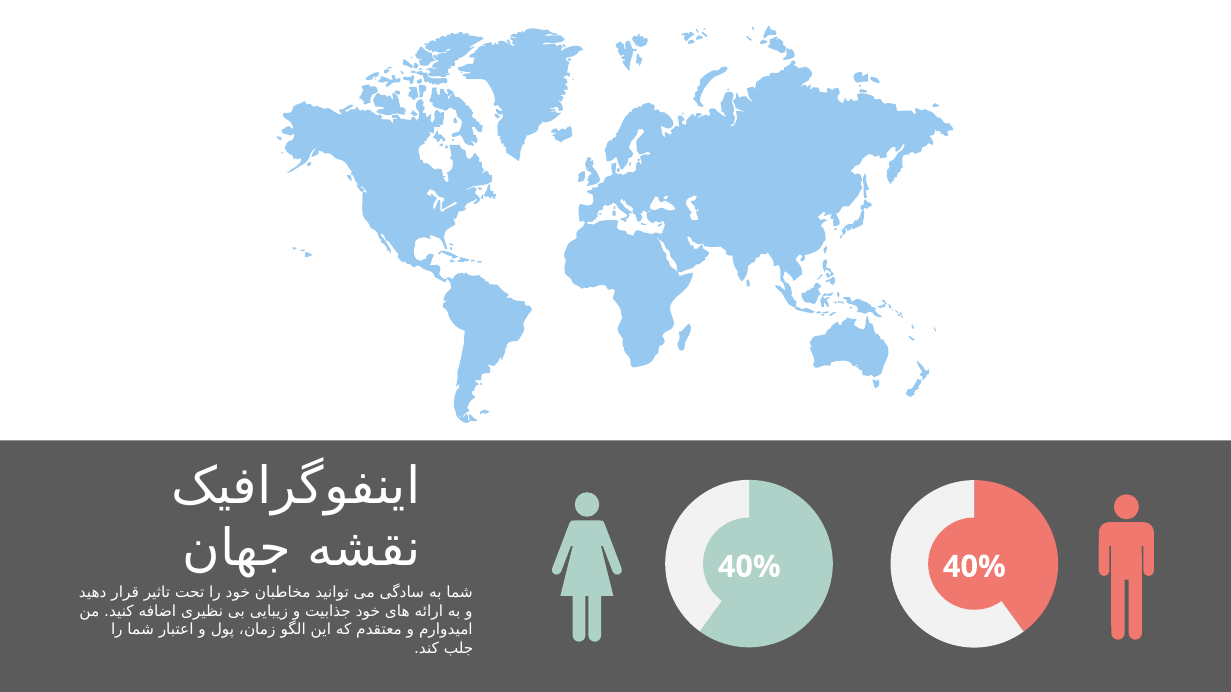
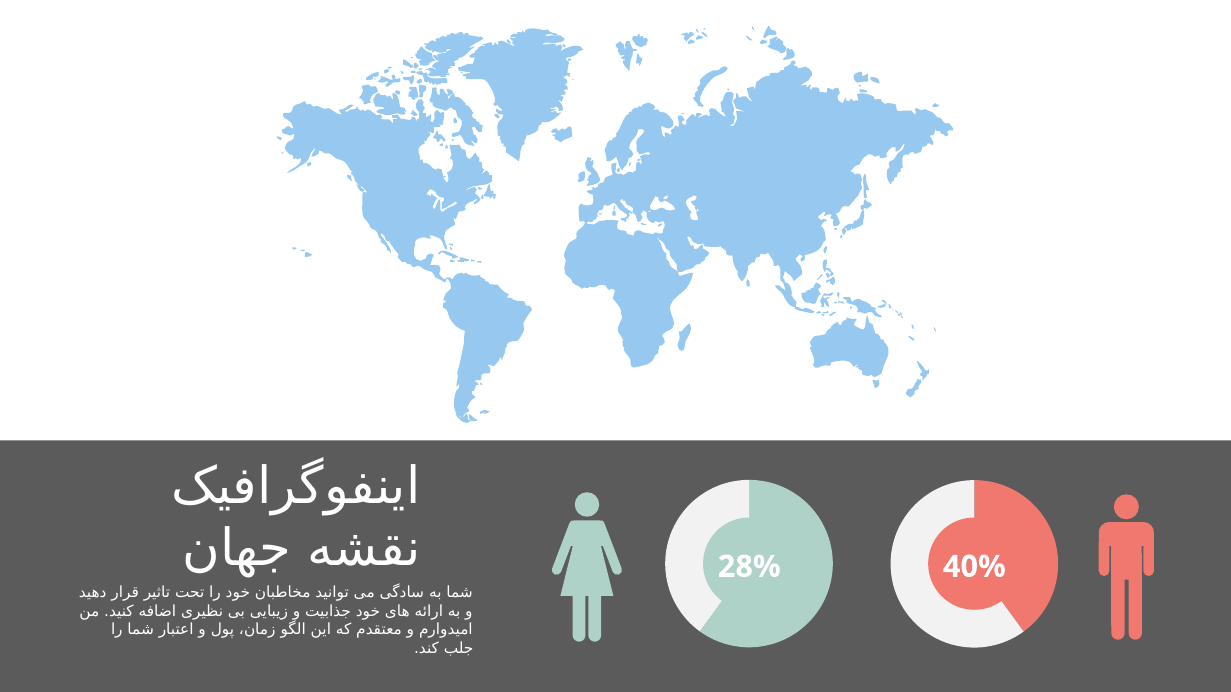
40%: 40% -> 28% (749, 567)
